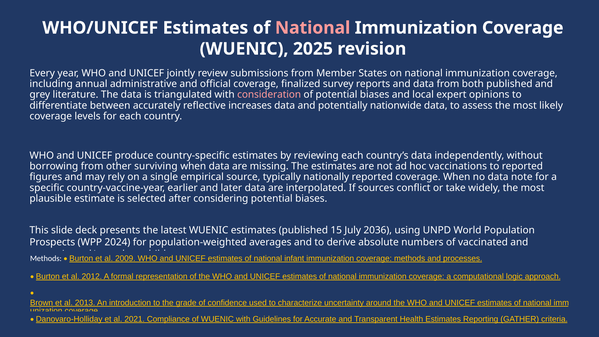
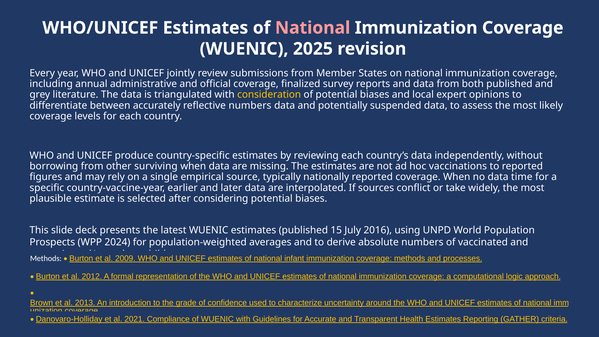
consideration colour: pink -> yellow (269, 95)
reflective increases: increases -> numbers (250, 105)
nationwide: nationwide -> suspended (396, 105)
note: note -> time (522, 177)
2036: 2036 -> 2016 (378, 230)
